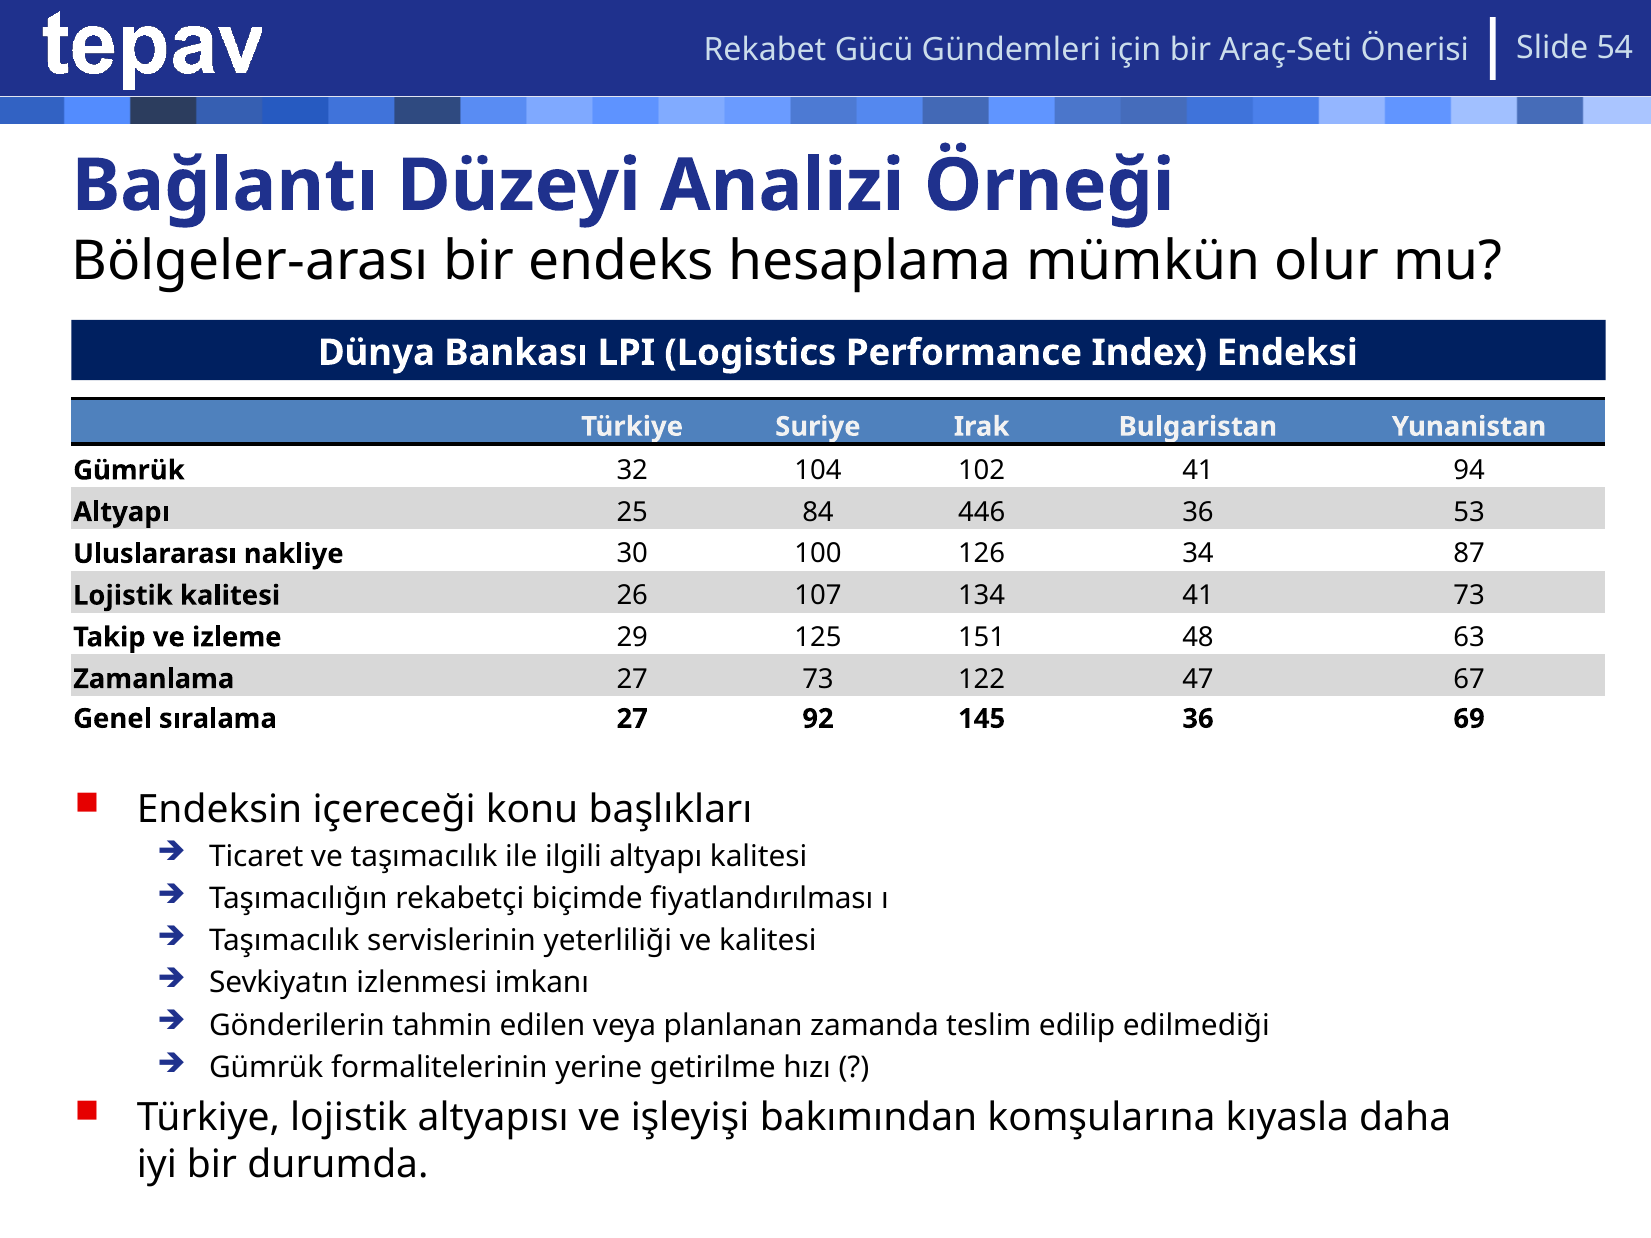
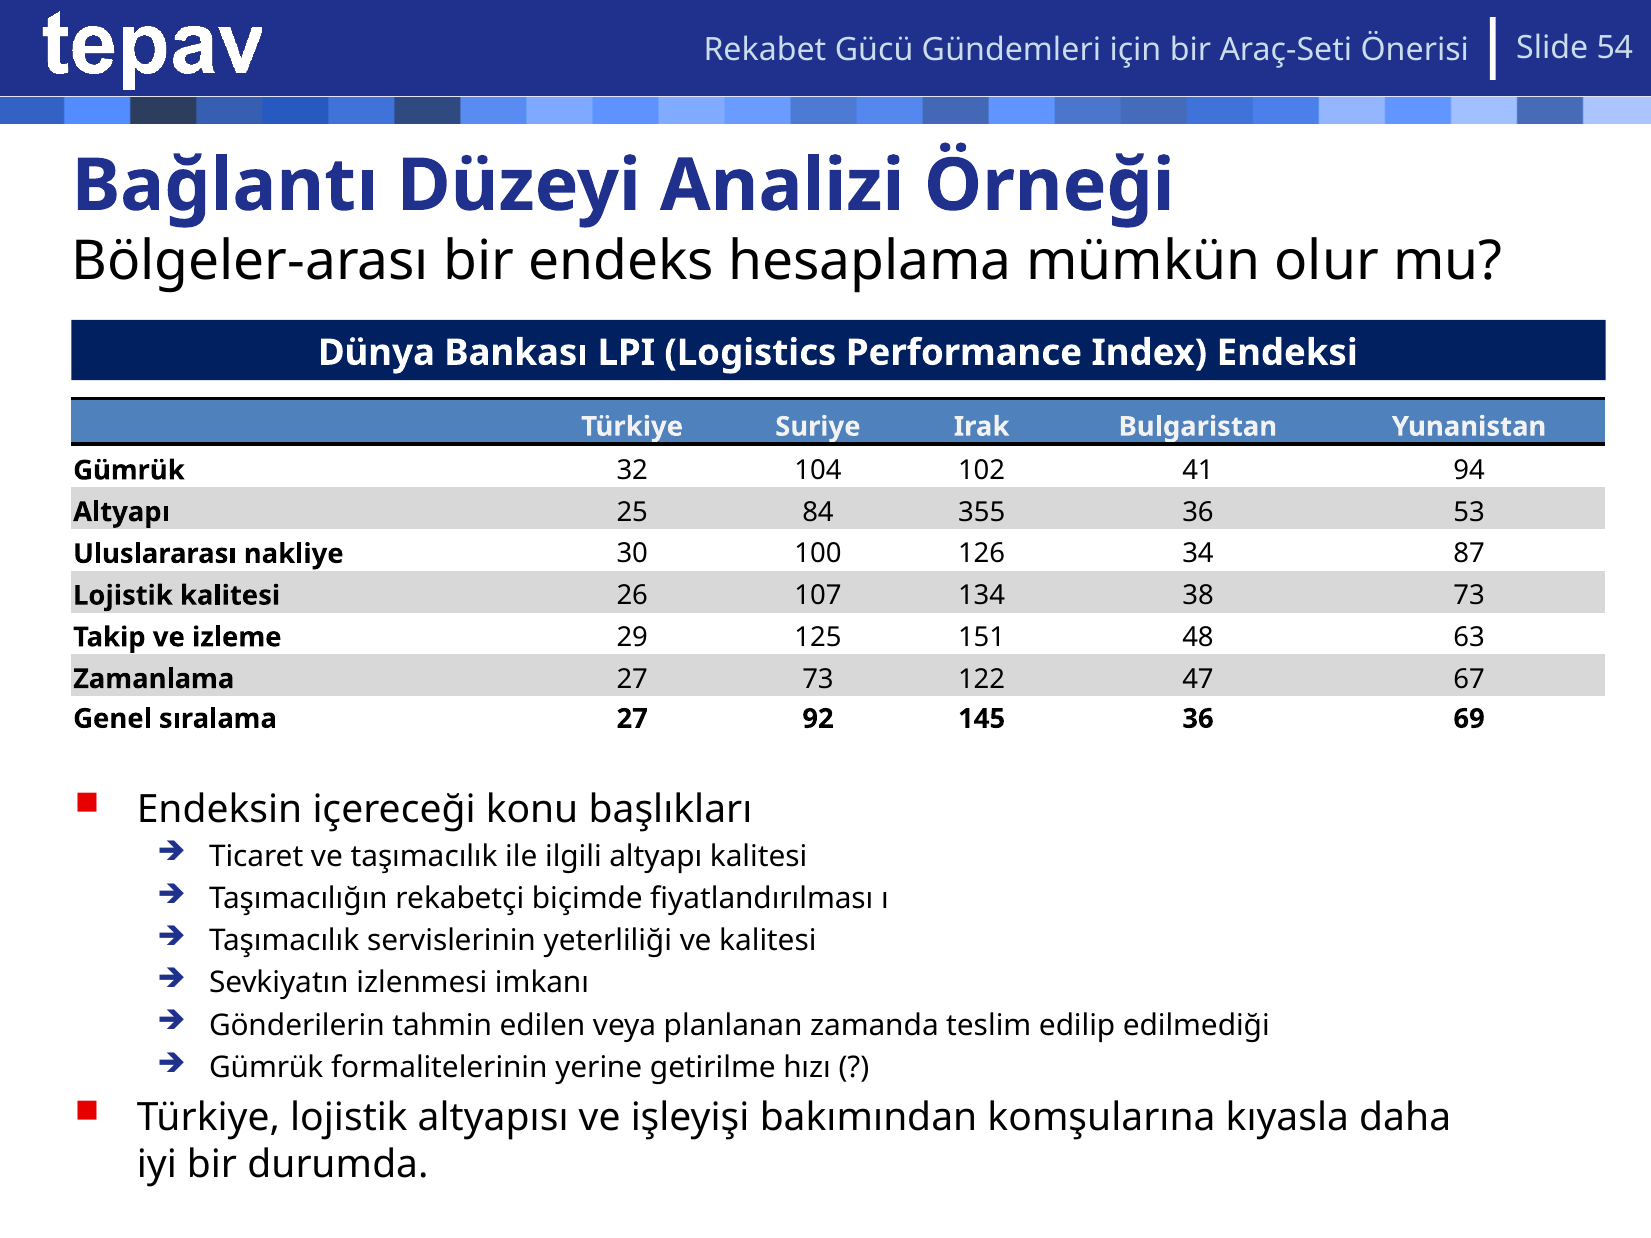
446: 446 -> 355 (982, 512)
134 41: 41 -> 38 (1198, 596)
